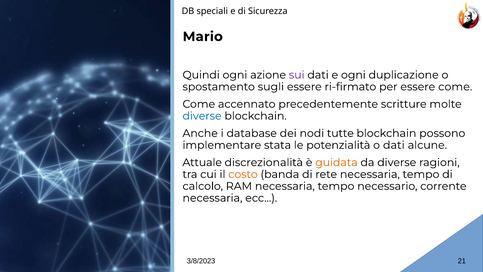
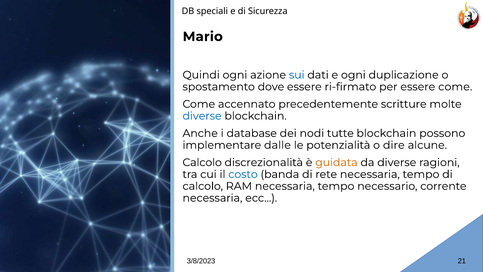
sui colour: purple -> blue (297, 75)
sugli: sugli -> dove (271, 87)
stata: stata -> dalle (277, 145)
o dati: dati -> dire (394, 145)
Attuale: Attuale -> Calcolo (202, 162)
costo colour: orange -> blue (243, 174)
